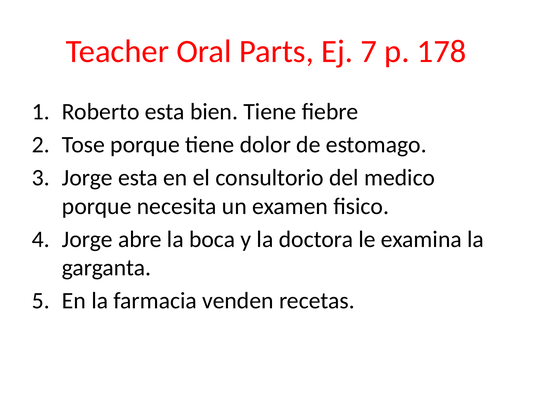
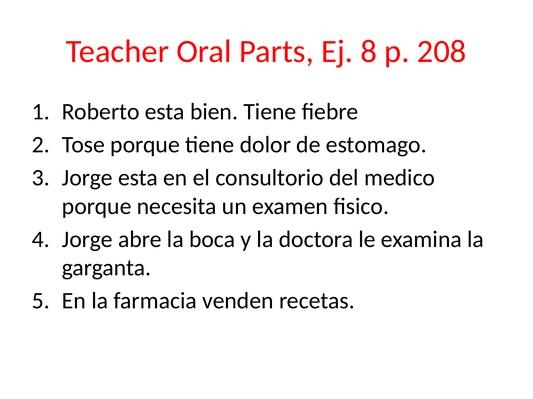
7: 7 -> 8 (369, 52)
178: 178 -> 208 (442, 52)
